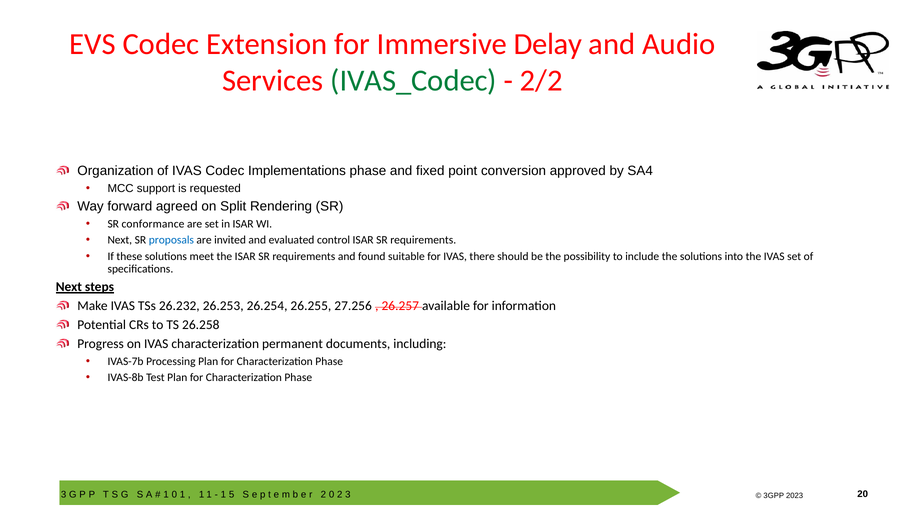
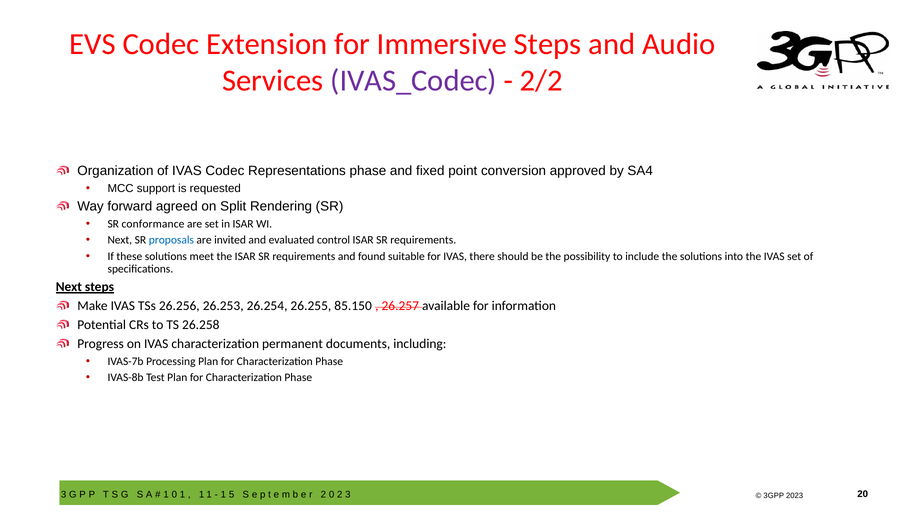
Immersive Delay: Delay -> Steps (548, 44)
IVAS_Codec colour: green -> purple (414, 81)
Implementations: Implementations -> Representations (297, 171)
26.232: 26.232 -> 26.256 (179, 306)
27.256: 27.256 -> 85.150 (353, 306)
